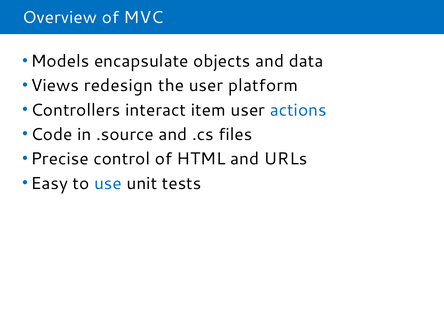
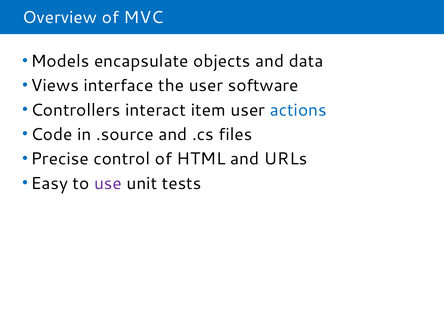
redesign: redesign -> interface (119, 86)
platform: platform -> software (263, 86)
use colour: blue -> purple (108, 183)
